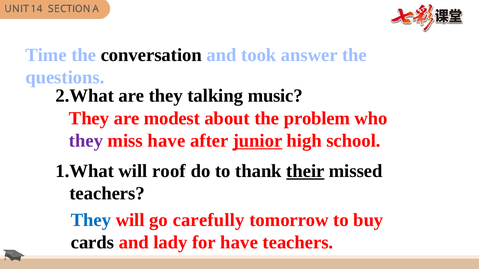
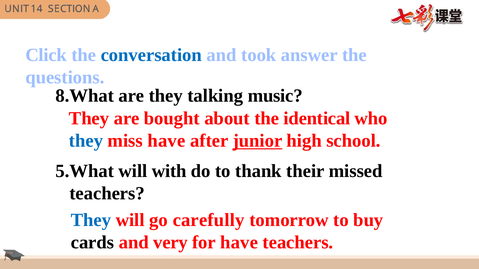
Time: Time -> Click (46, 55)
conversation colour: black -> blue (151, 55)
2.What: 2.What -> 8.What (85, 96)
modest: modest -> bought (172, 119)
problem: problem -> identical (317, 119)
they colour: purple -> blue (86, 141)
1.What: 1.What -> 5.What (85, 171)
roof: roof -> with (169, 171)
their underline: present -> none (305, 171)
lady: lady -> very (171, 243)
